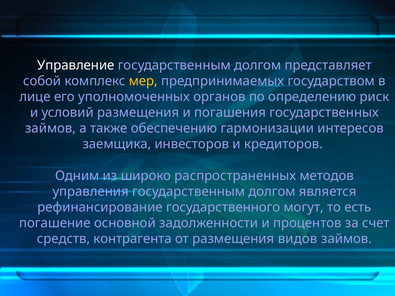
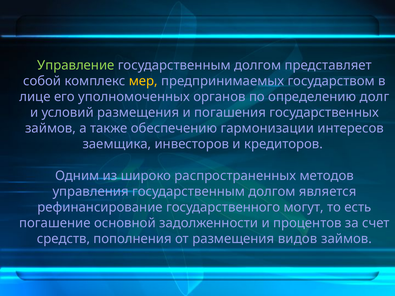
Управление colour: white -> light green (76, 65)
риск: риск -> долг (374, 97)
контрагента: контрагента -> пополнения (133, 239)
